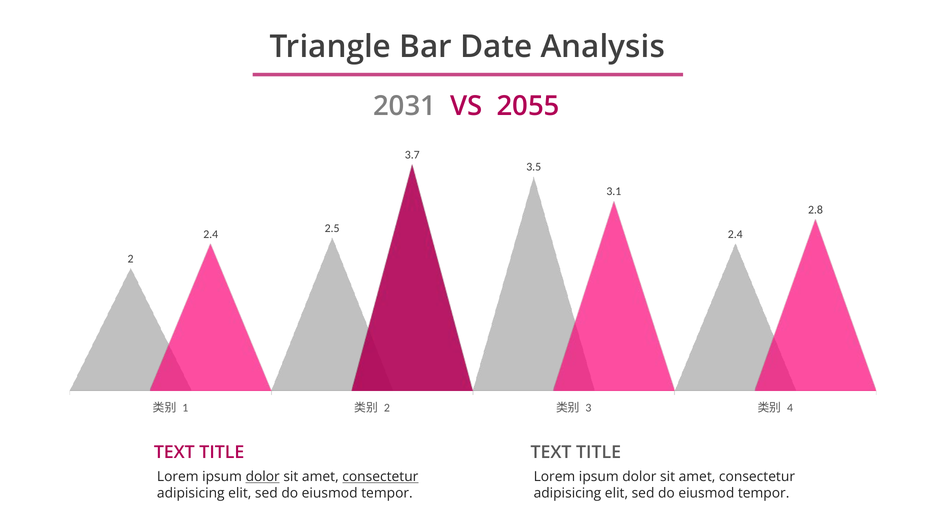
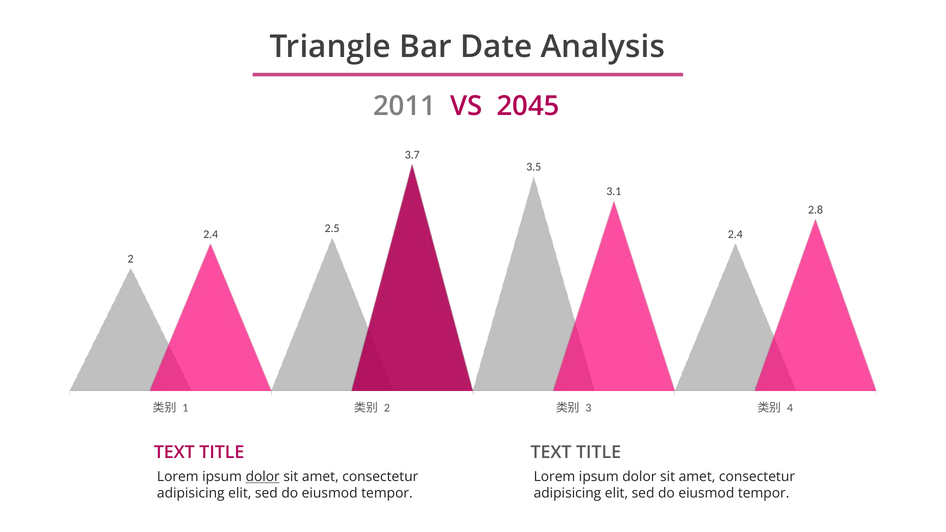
2031: 2031 -> 2011 (405, 106)
2055: 2055 -> 2045 (528, 106)
consectetur underline: present -> none (380, 477)
